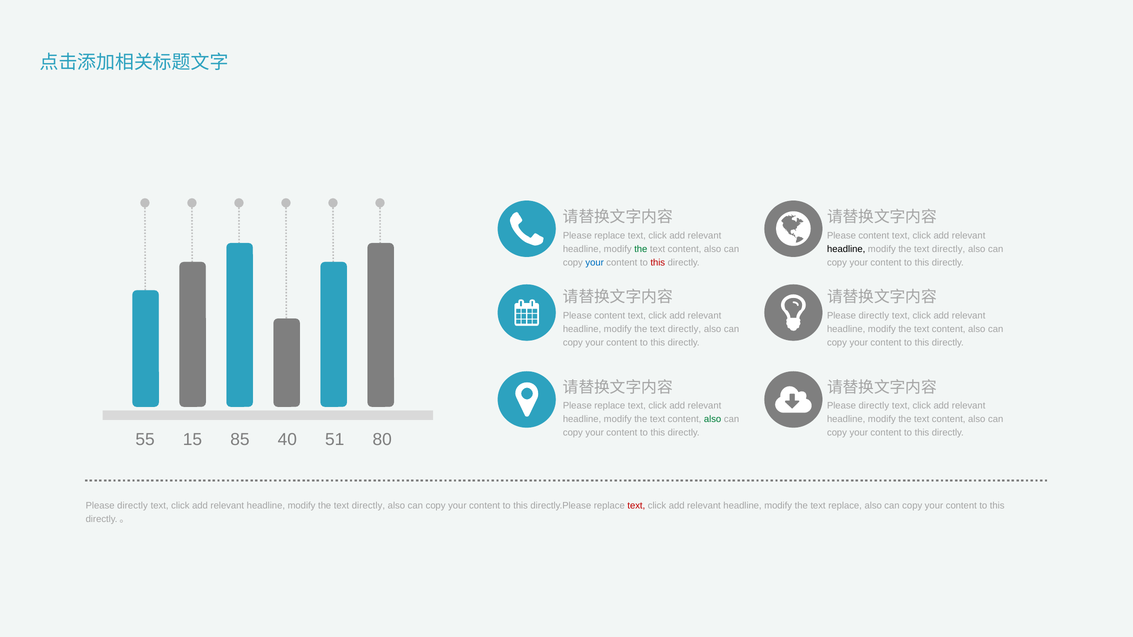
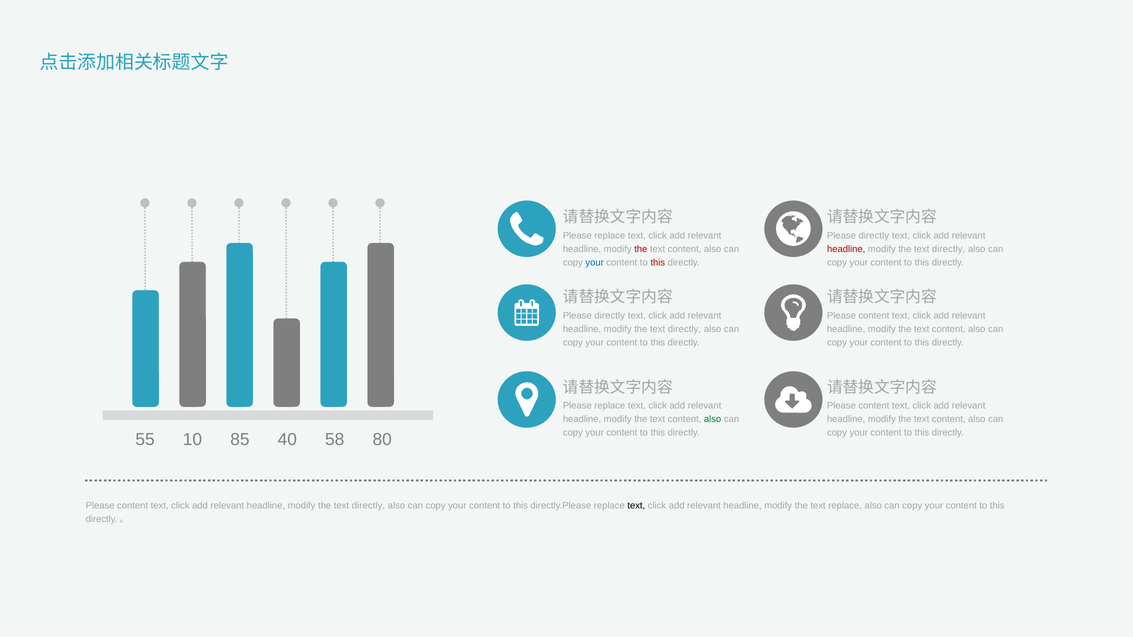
content: content -> directly (874, 236)
the colour: green -> red (641, 249)
headline colour: black -> red (846, 249)
content: content -> directly (610, 316)
directly: directly -> content (874, 316)
directly: directly -> content (874, 406)
15: 15 -> 10 (192, 440)
51: 51 -> 58 (335, 440)
directly: directly -> content (133, 506)
text colour: red -> black (636, 506)
